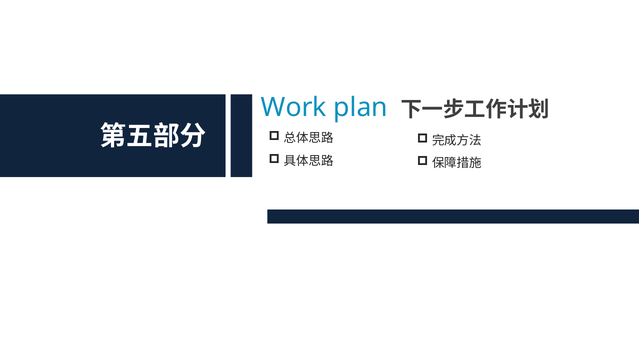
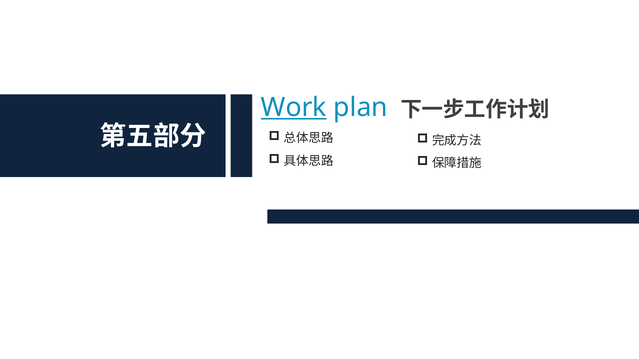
Work underline: none -> present (294, 107)
